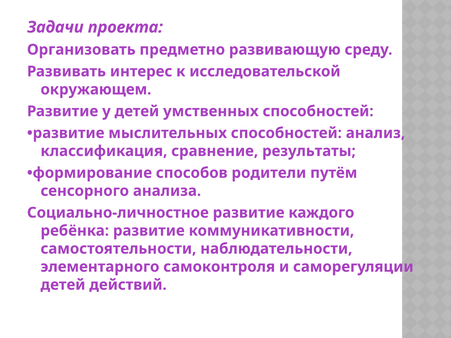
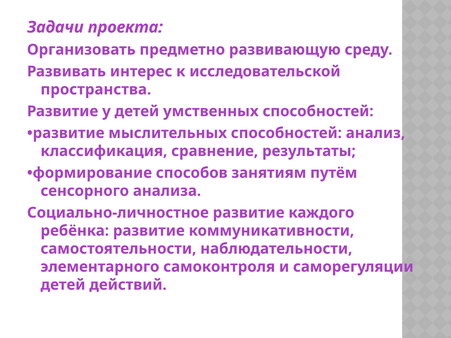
окружающем: окружающем -> пространства (96, 90)
родители: родители -> занятиям (269, 173)
